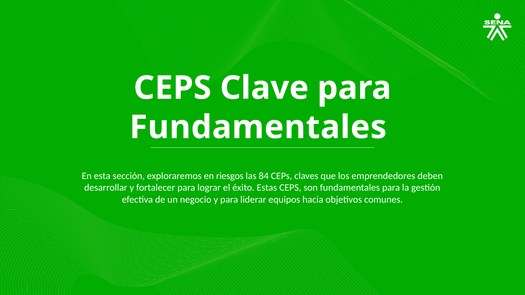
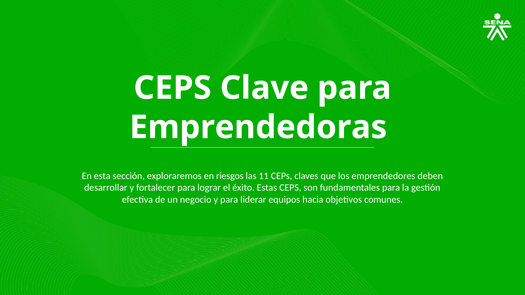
Fundamentales: Fundamentales -> Emprendedoras (258, 127)
84: 84 -> 11 (264, 176)
